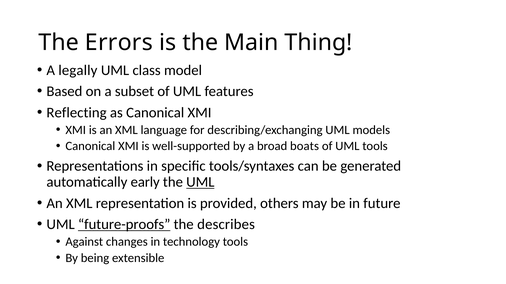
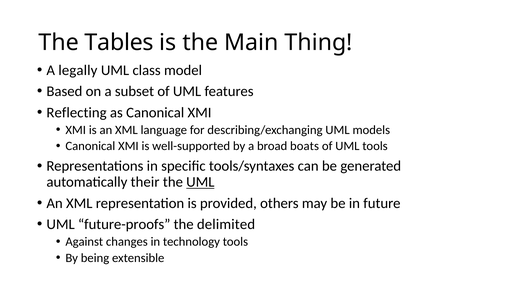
Errors: Errors -> Tables (119, 43)
early: early -> their (145, 182)
future-proofs underline: present -> none (124, 225)
describes: describes -> delimited (226, 225)
